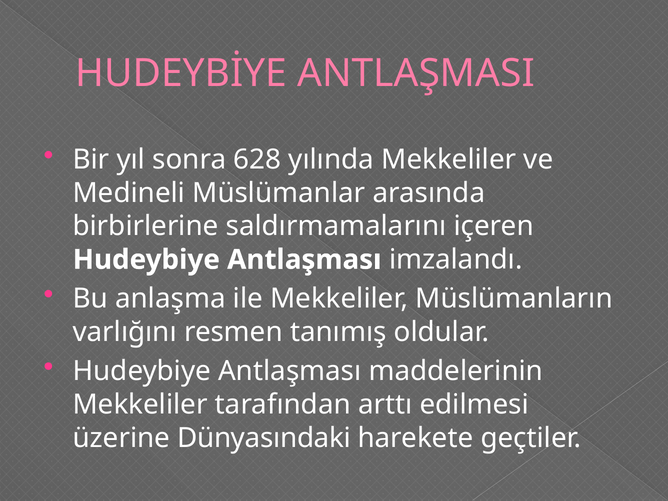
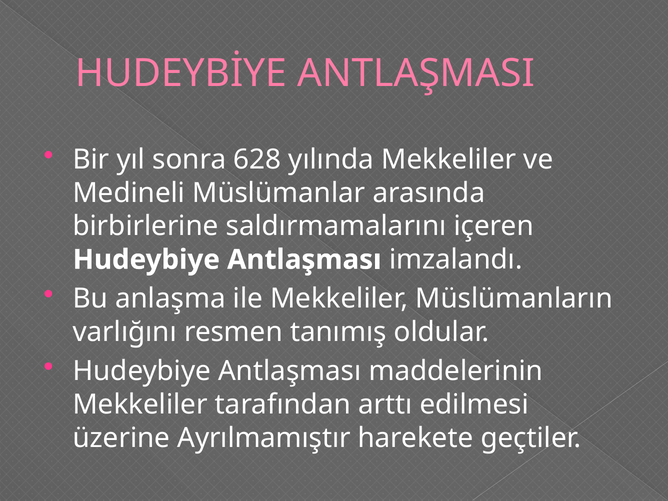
Dünyasındaki: Dünyasındaki -> Ayrılmamıştır (264, 438)
